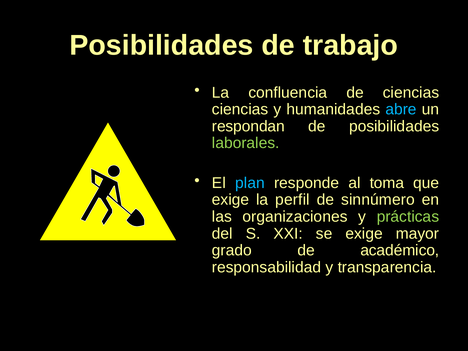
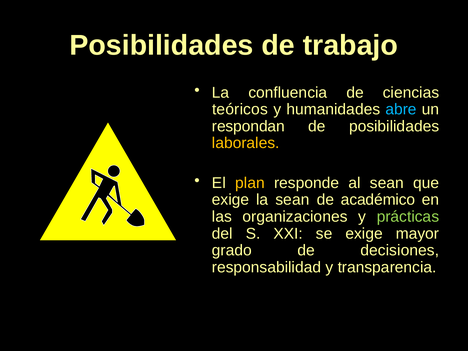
ciencias: ciencias -> teóricos (240, 109)
laborales colour: light green -> yellow (246, 143)
plan colour: light blue -> yellow (250, 183)
al toma: toma -> sean (387, 183)
la perfil: perfil -> sean (292, 200)
sinnúmero: sinnúmero -> académico (378, 200)
académico: académico -> decisiones (400, 250)
